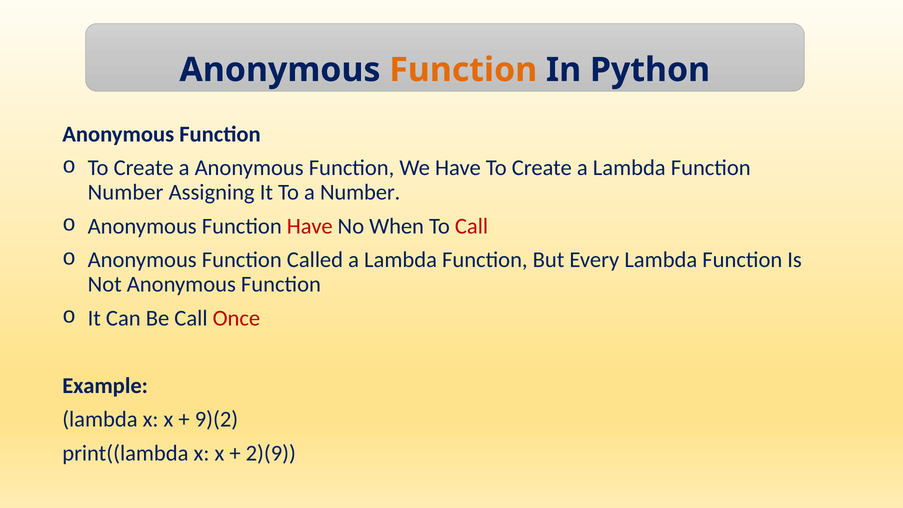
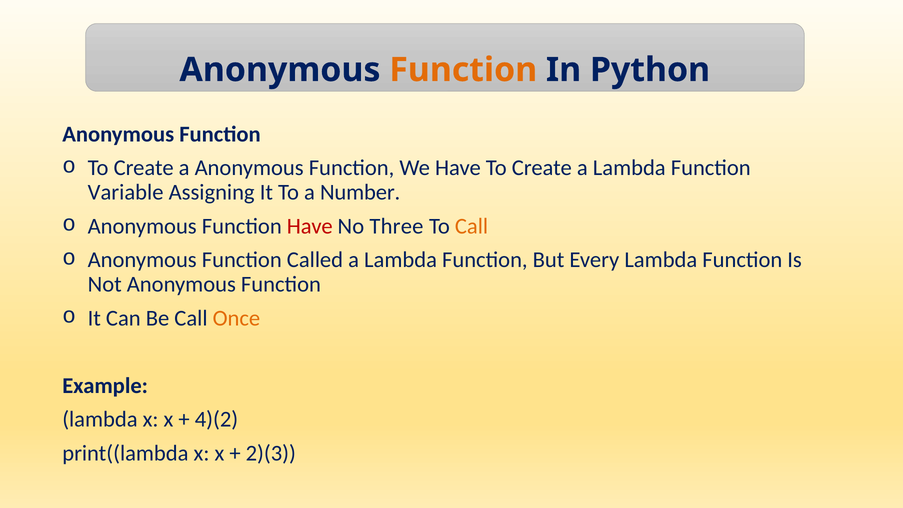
Number: Number -> Variable (126, 192)
When: When -> Three (396, 226)
Call colour: red -> orange (472, 226)
Once colour: red -> orange (236, 318)
9)(2: 9)(2 -> 4)(2 (216, 419)
2)(9: 2)(9 -> 2)(3 (271, 453)
